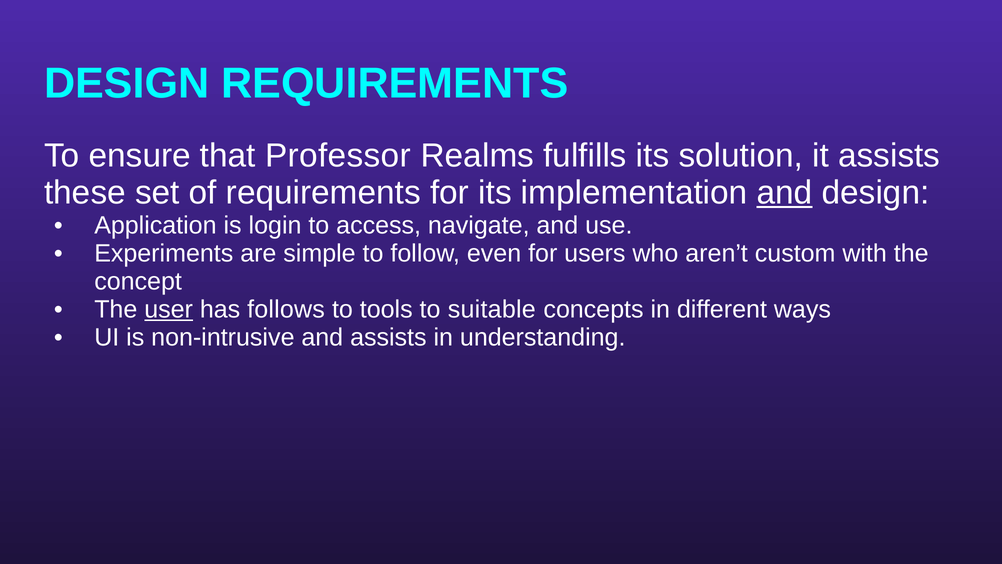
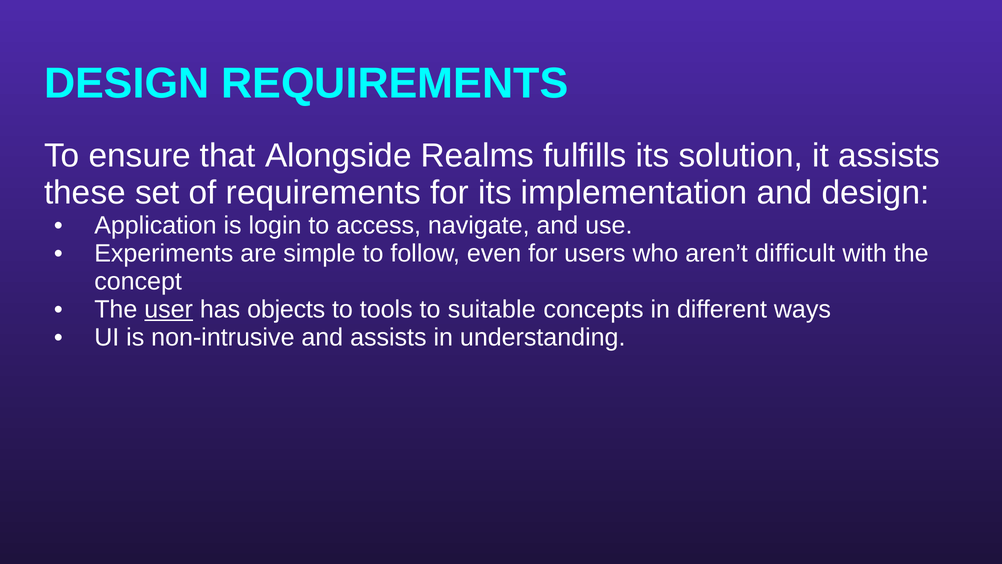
Professor: Professor -> Alongside (338, 155)
and underline: present -> none (785, 193)
custom: custom -> difficult (795, 253)
follows: follows -> objects (286, 309)
